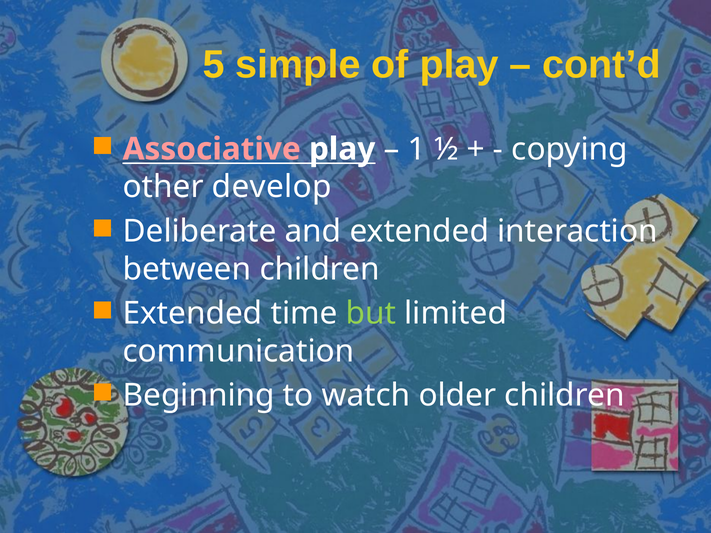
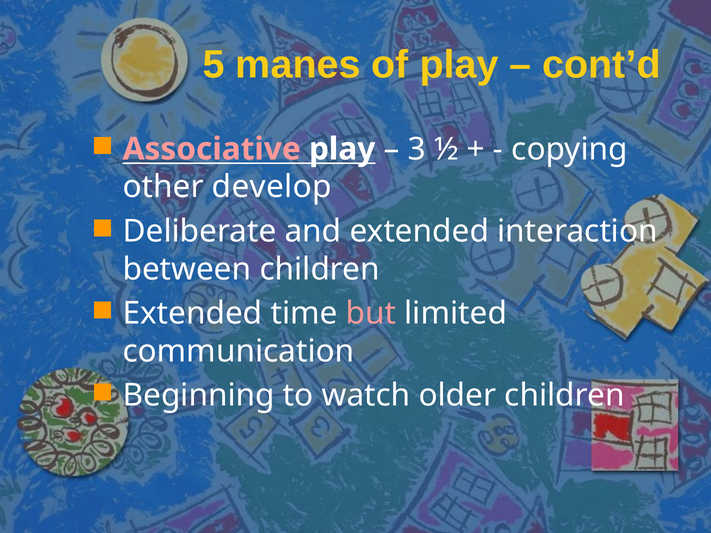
simple: simple -> manes (298, 65)
1: 1 -> 3 (417, 149)
but colour: light green -> pink (371, 314)
